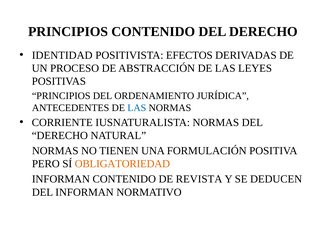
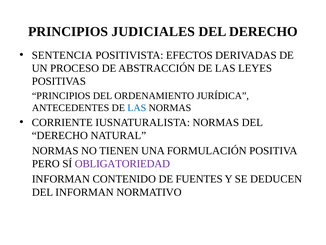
PRINCIPIOS CONTENIDO: CONTENIDO -> JUDICIALES (153, 32)
IDENTIDAD: IDENTIDAD -> SENTENCIA (62, 55)
OBLIGATORIEDAD colour: orange -> purple (122, 164)
REVISTA: REVISTA -> FUENTES (199, 179)
